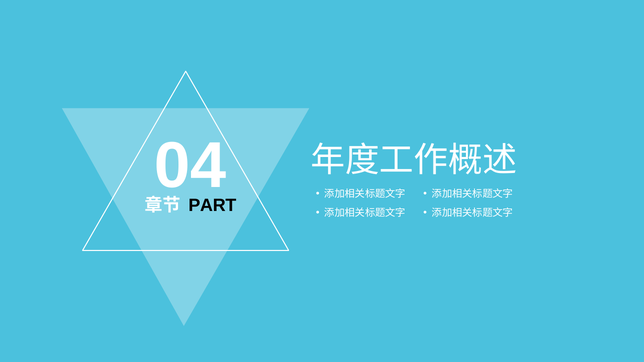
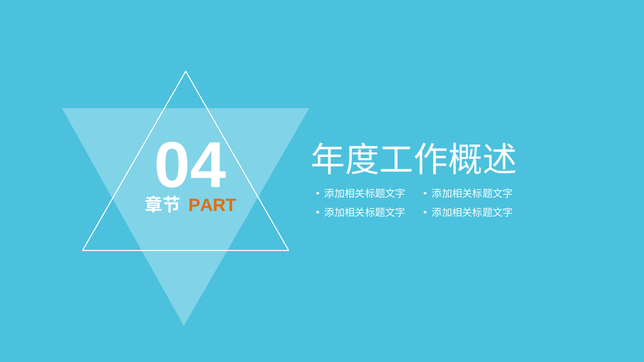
PART colour: black -> orange (212, 206)
